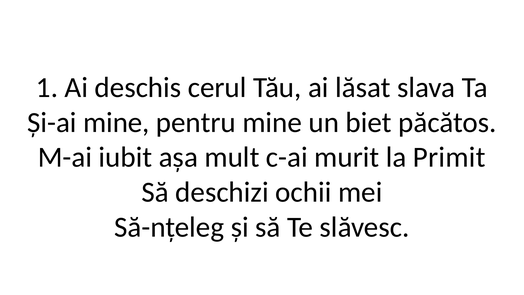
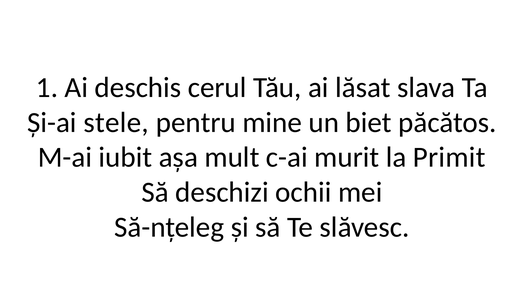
Și-ai mine: mine -> stele (116, 122)
